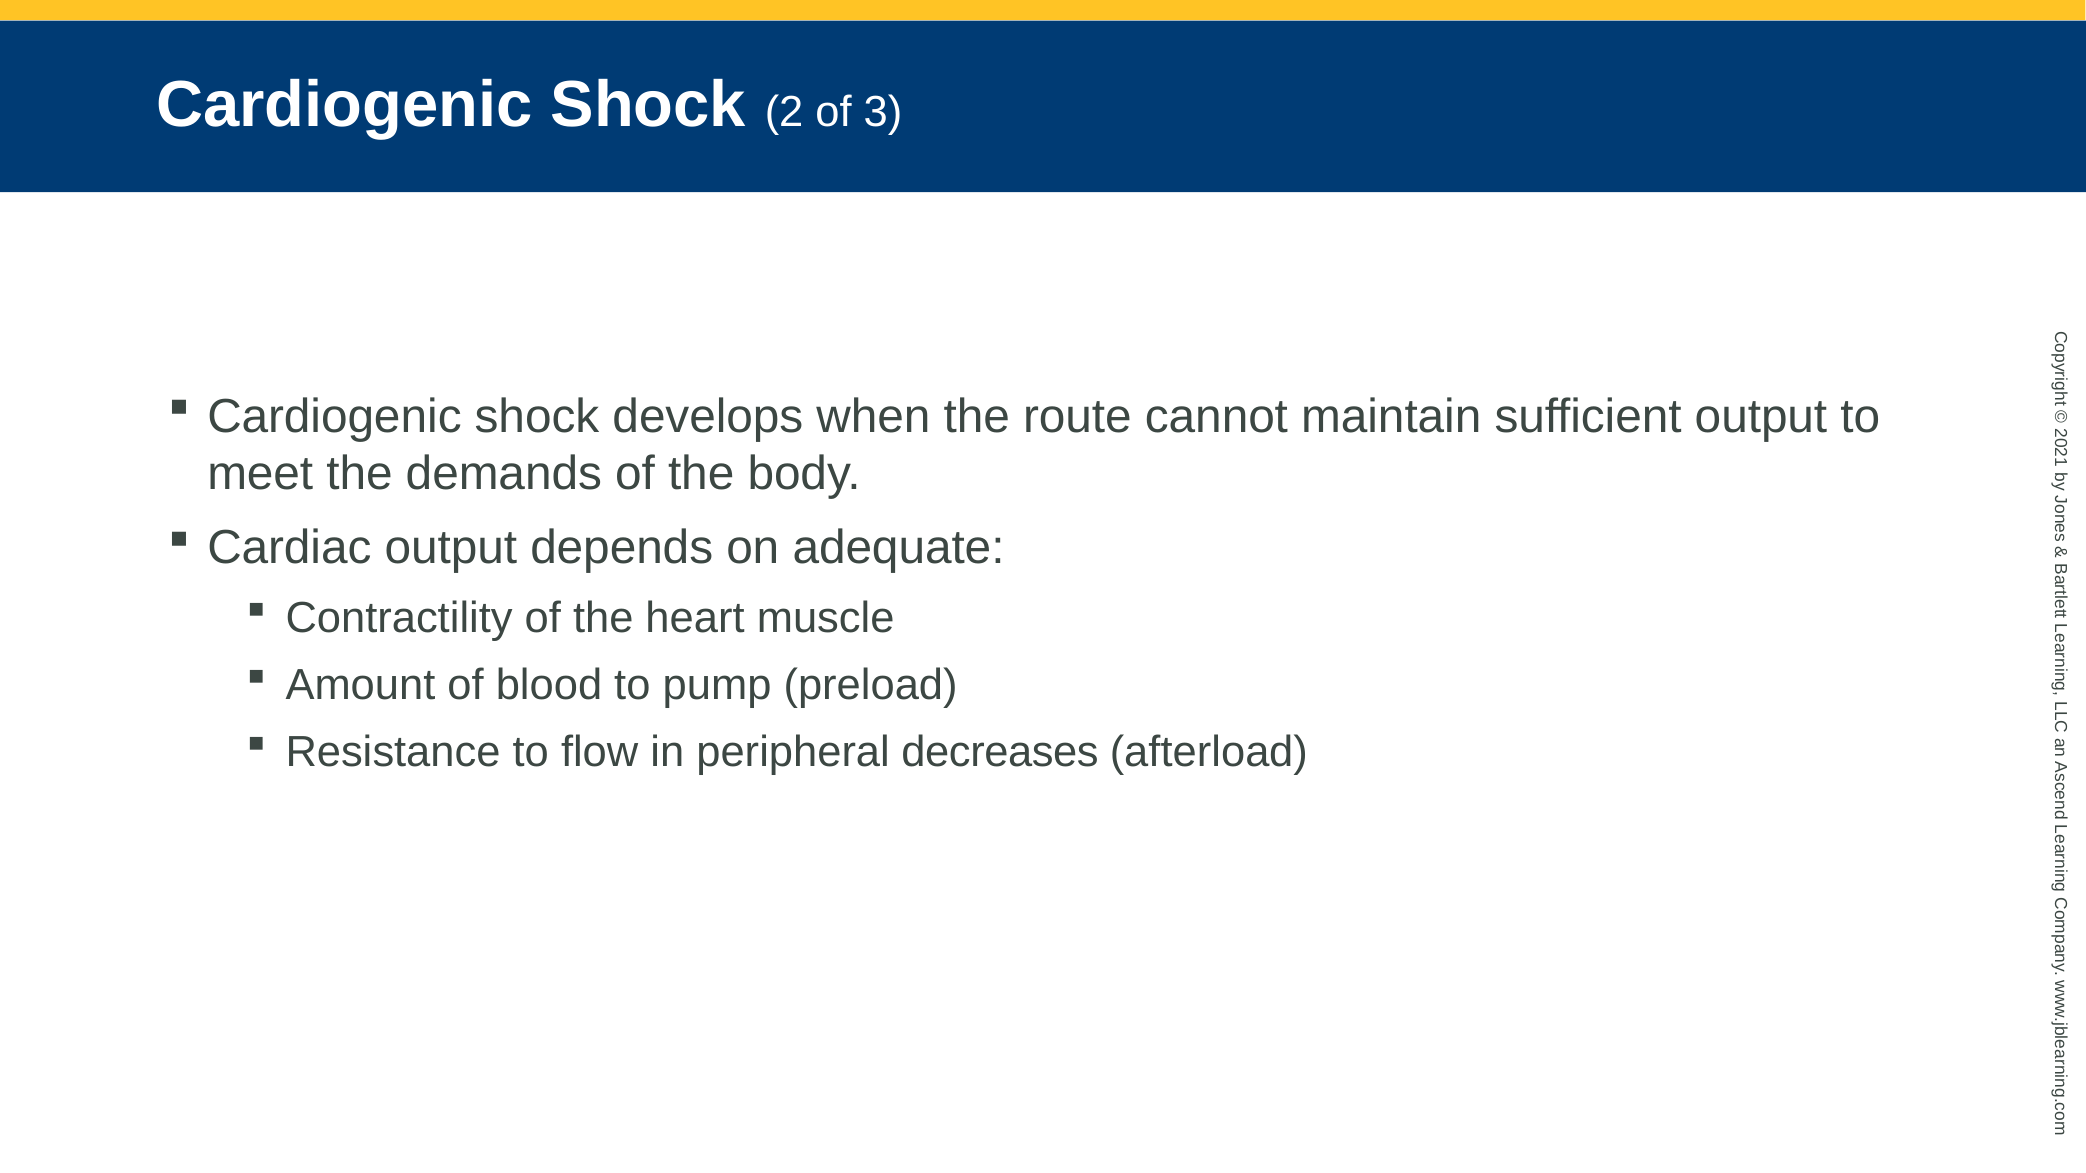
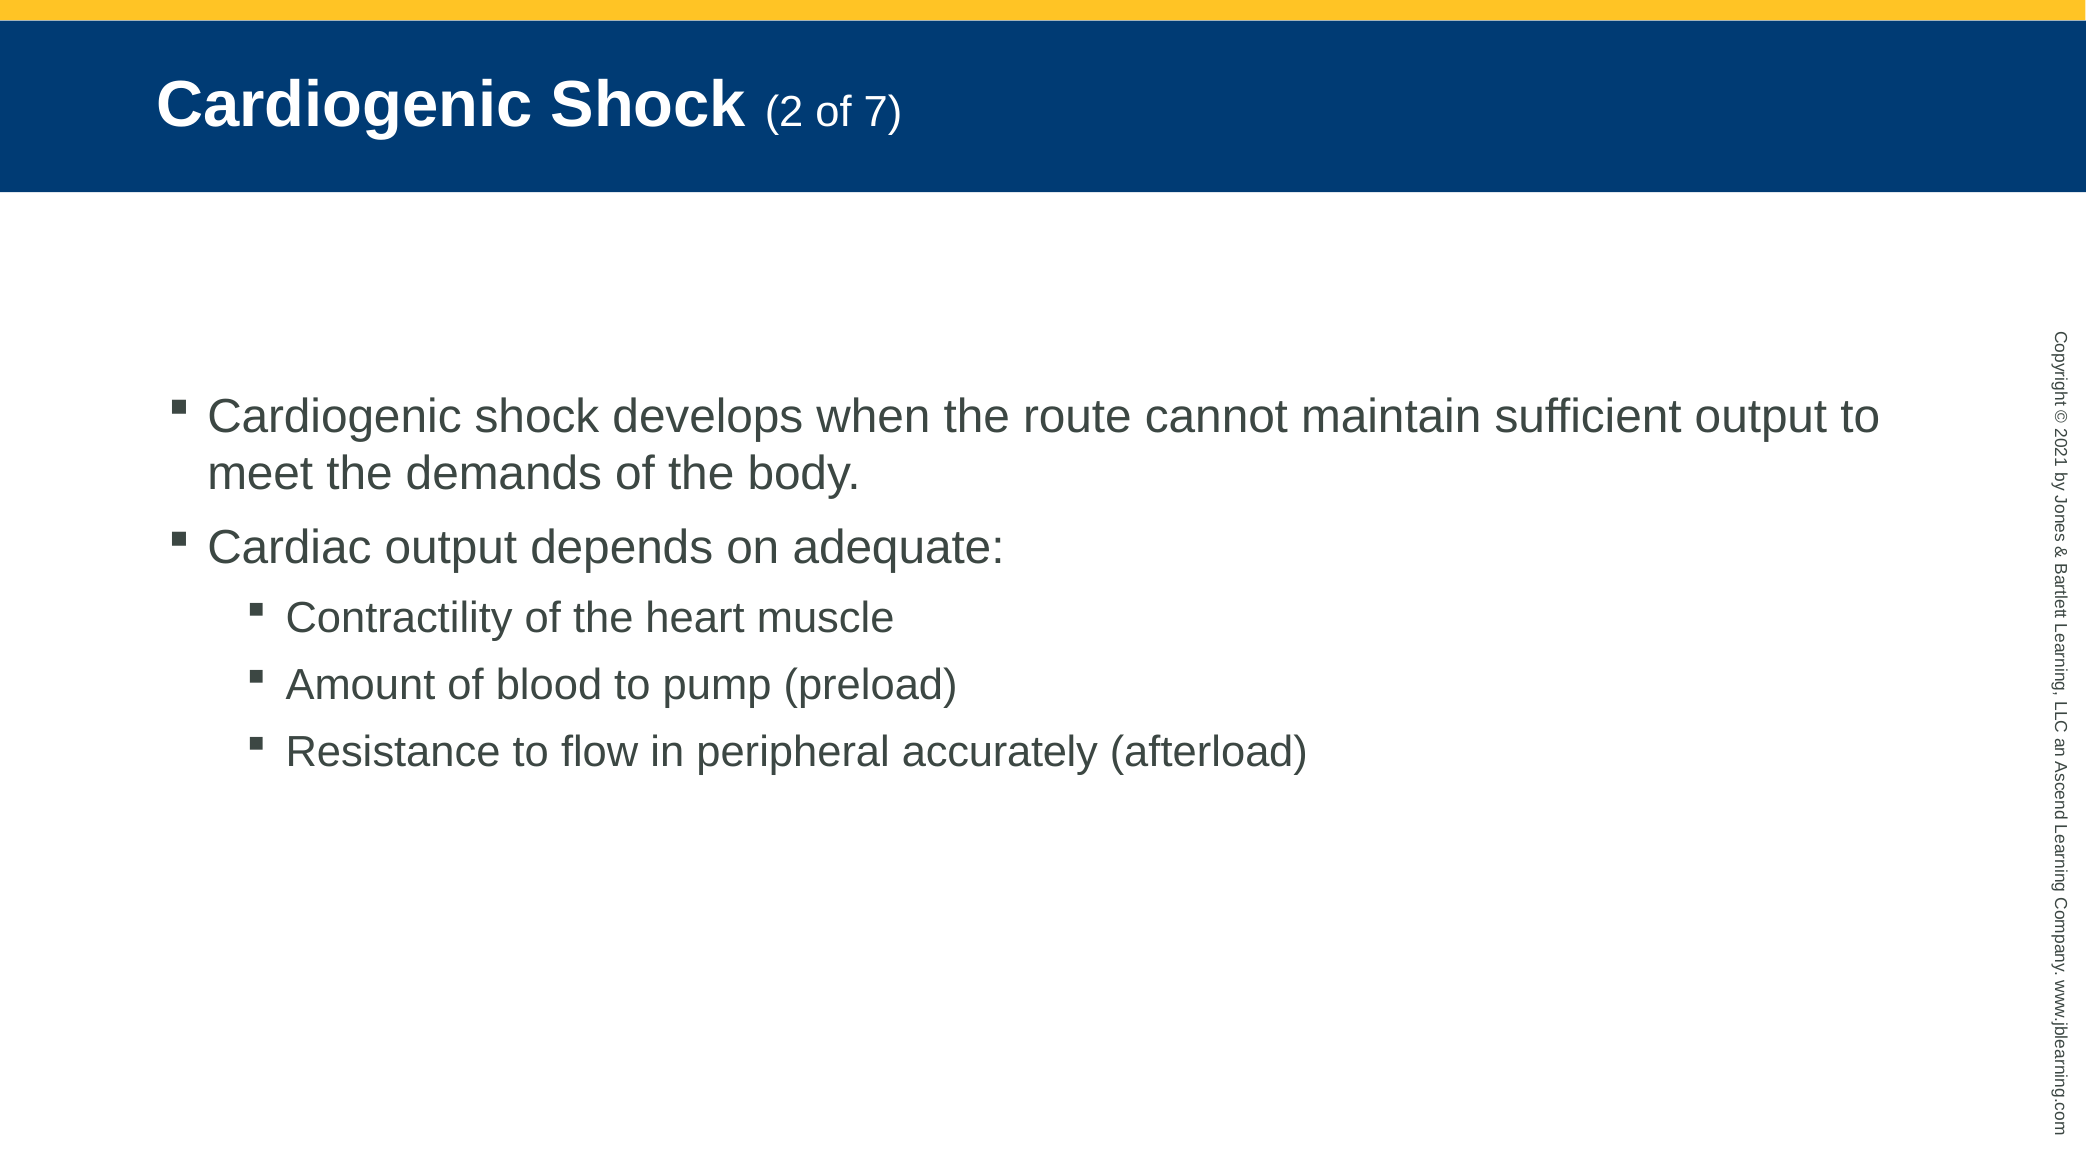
3: 3 -> 7 (883, 112)
decreases: decreases -> accurately (1000, 753)
